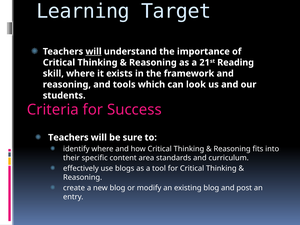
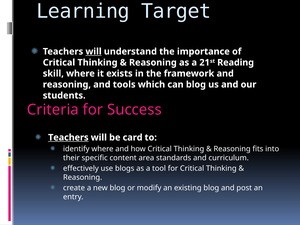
can look: look -> blog (196, 85)
Teachers underline: none -> present (68, 137)
sure: sure -> card (133, 137)
